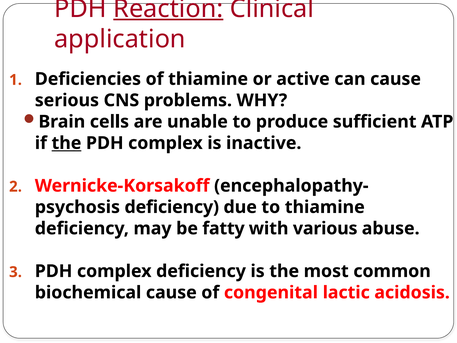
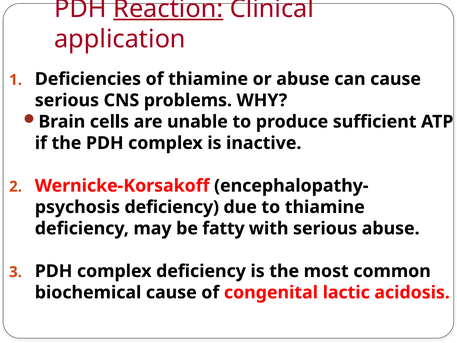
or active: active -> abuse (303, 79)
the underline: present -> none (66, 143)
with various: various -> serious (325, 228)
